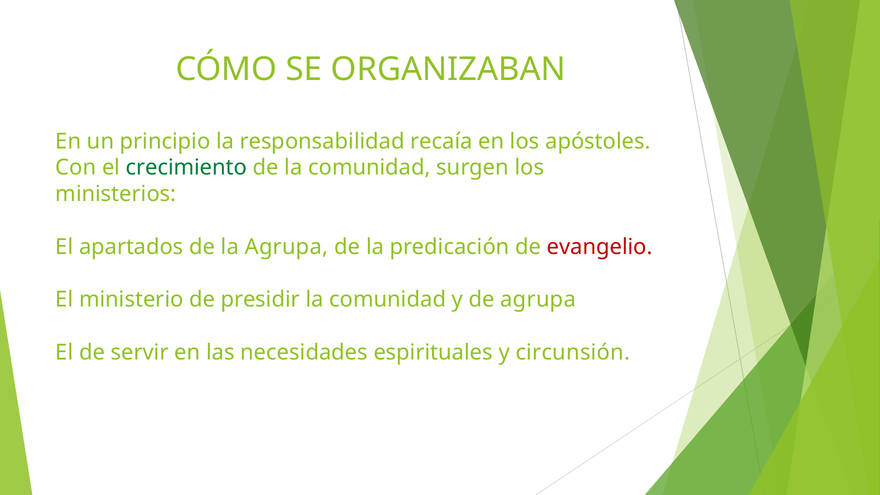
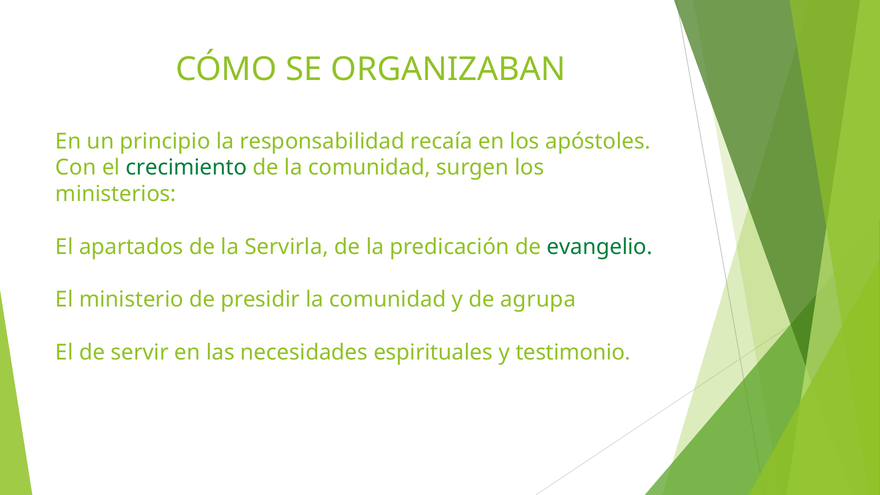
la Agrupa: Agrupa -> Servirla (287, 247)
evangelio colour: red -> green (600, 247)
circunsión: circunsión -> testimonio (573, 352)
